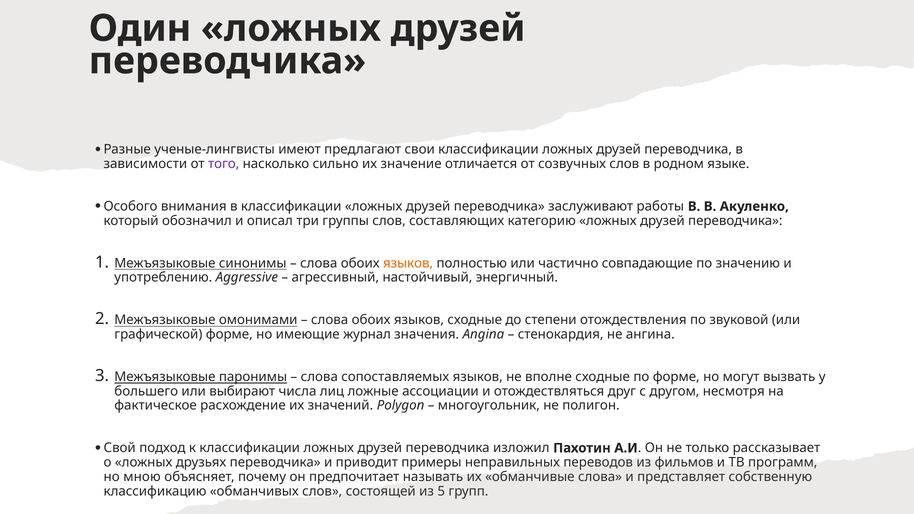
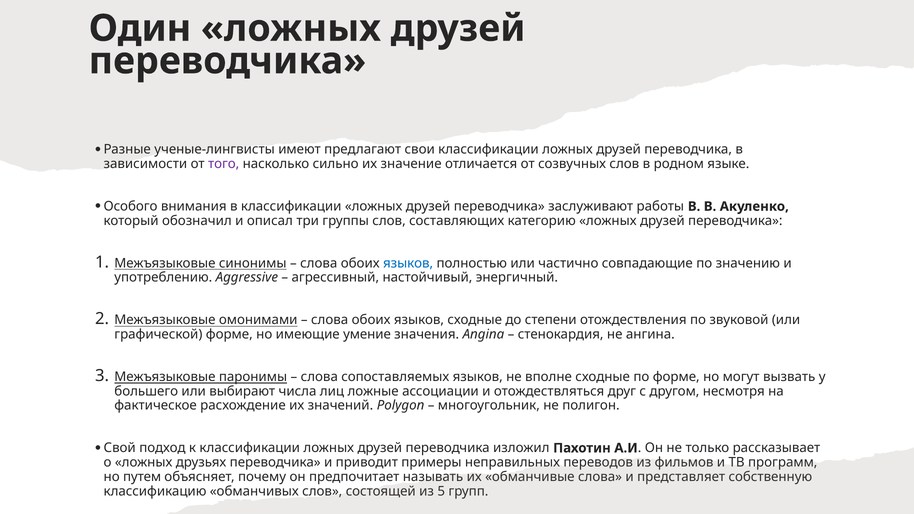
языков colour: orange -> blue (408, 263)
журнал: журнал -> умение (367, 334)
мною: мною -> путем (142, 477)
